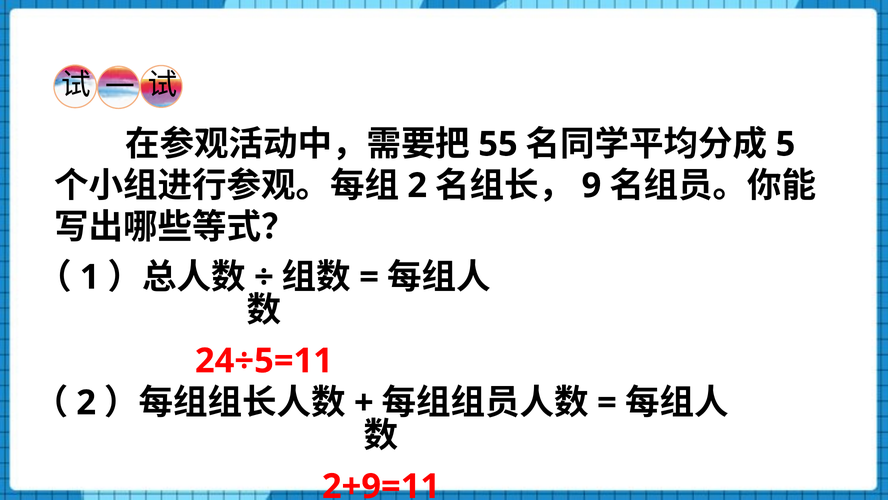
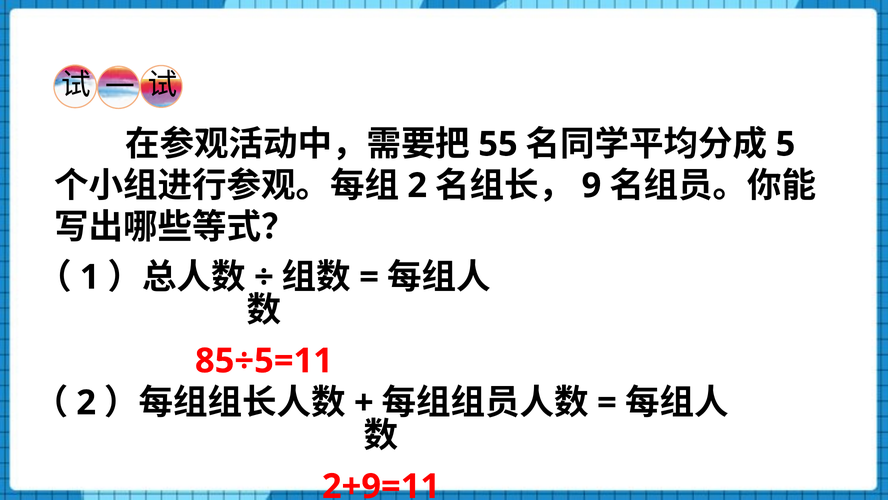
24÷5=11: 24÷5=11 -> 85÷5=11 (264, 361)
